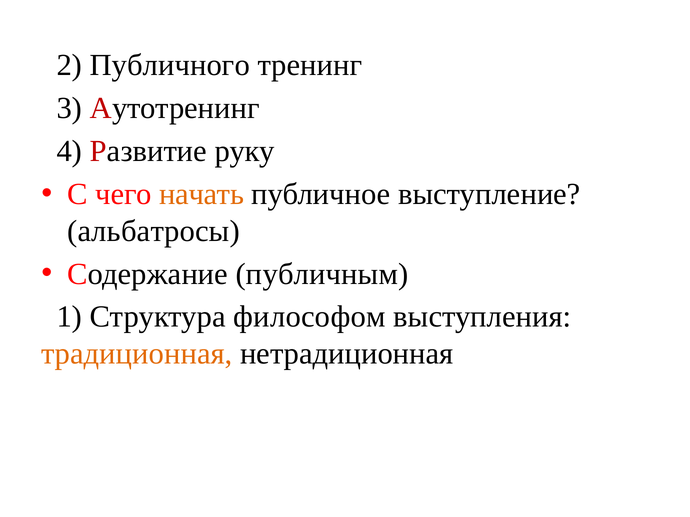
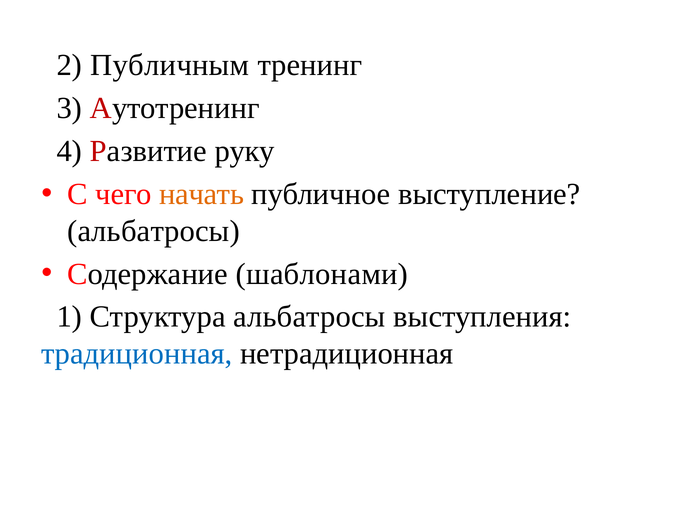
Публичного: Публичного -> Публичным (170, 65)
публичным: публичным -> шаблонами (322, 274)
Структура философом: философом -> альбатросы (309, 317)
традиционная colour: orange -> blue (137, 354)
